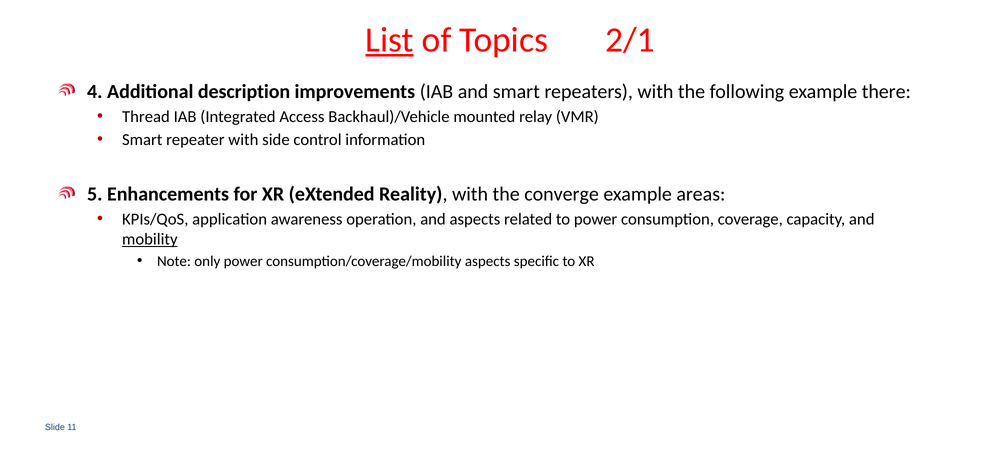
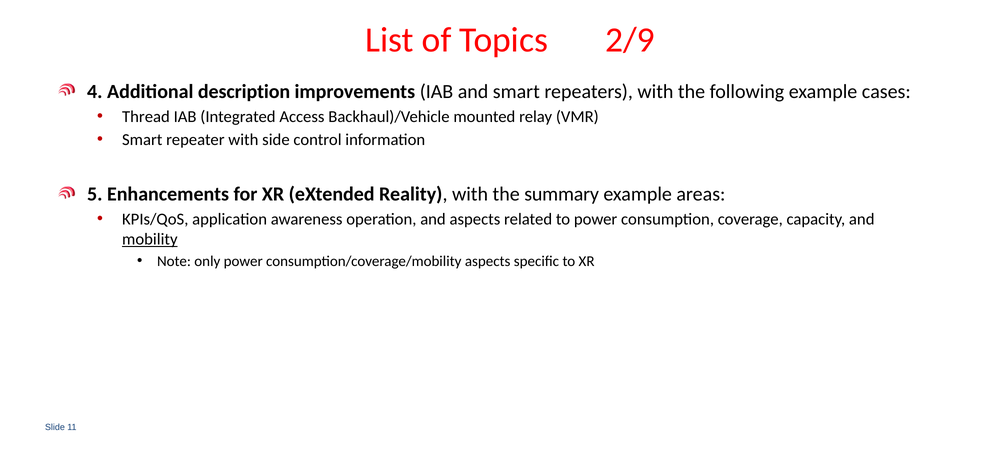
List underline: present -> none (390, 40)
2/1: 2/1 -> 2/9 (630, 40)
there: there -> cases (886, 91)
converge: converge -> summary (562, 194)
